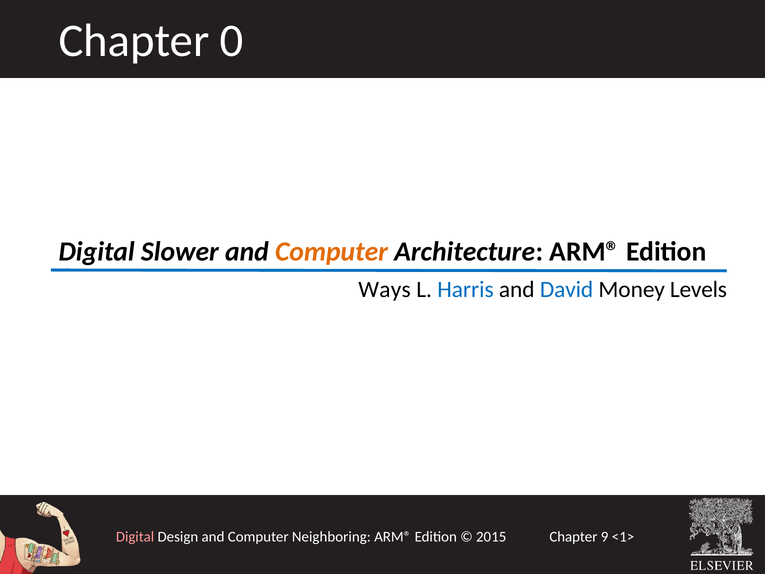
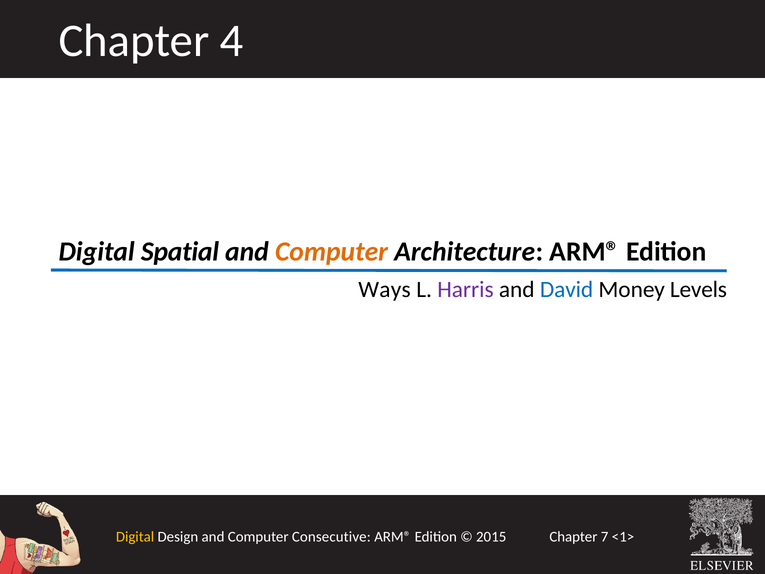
0: 0 -> 4 (232, 41)
Slower: Slower -> Spatial (180, 252)
Harris colour: blue -> purple (465, 289)
Digital colour: pink -> yellow (135, 536)
Neighboring: Neighboring -> Consecutive (331, 536)
9: 9 -> 7 (605, 536)
